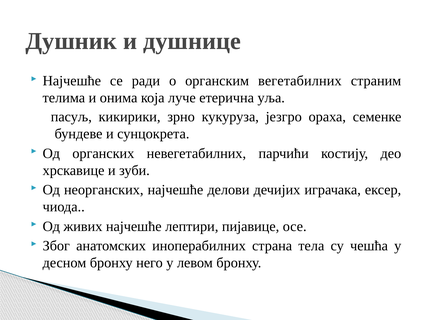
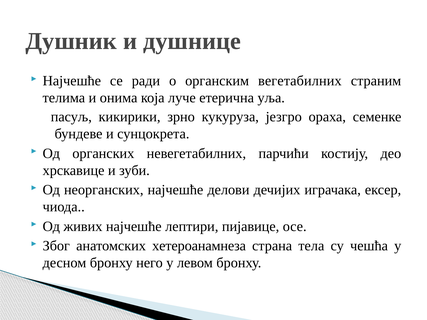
иноперабилних: иноперабилних -> хетероанамнеза (199, 246)
